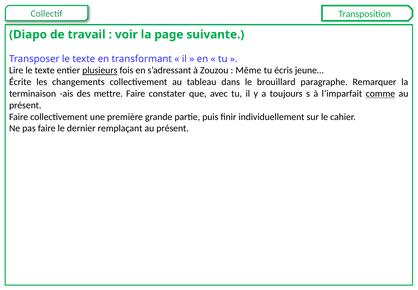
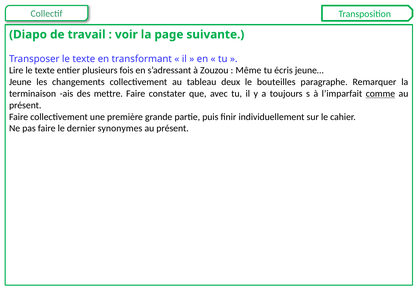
plusieurs underline: present -> none (100, 70)
Écrite: Écrite -> Jeune (20, 82)
dans: dans -> deux (231, 82)
brouillard: brouillard -> bouteilles (276, 82)
remplaçant: remplaçant -> synonymes (120, 128)
